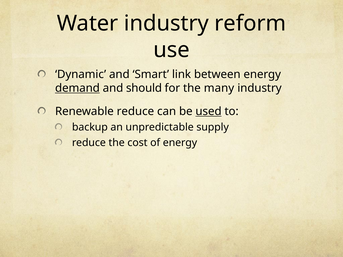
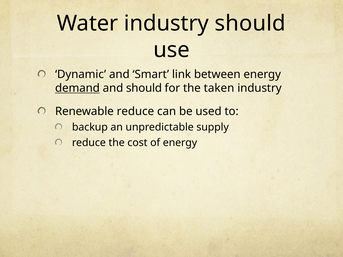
industry reform: reform -> should (250, 24)
many: many -> taken (219, 88)
used underline: present -> none (209, 111)
